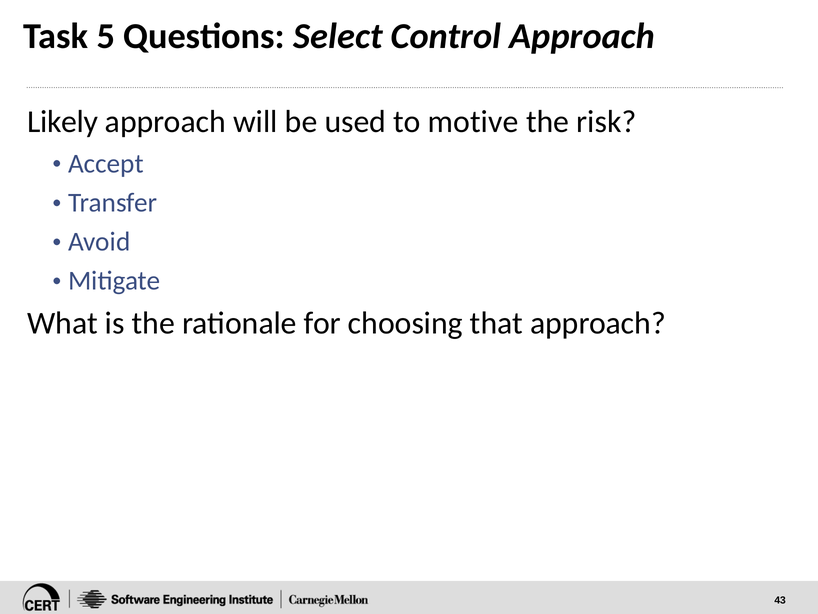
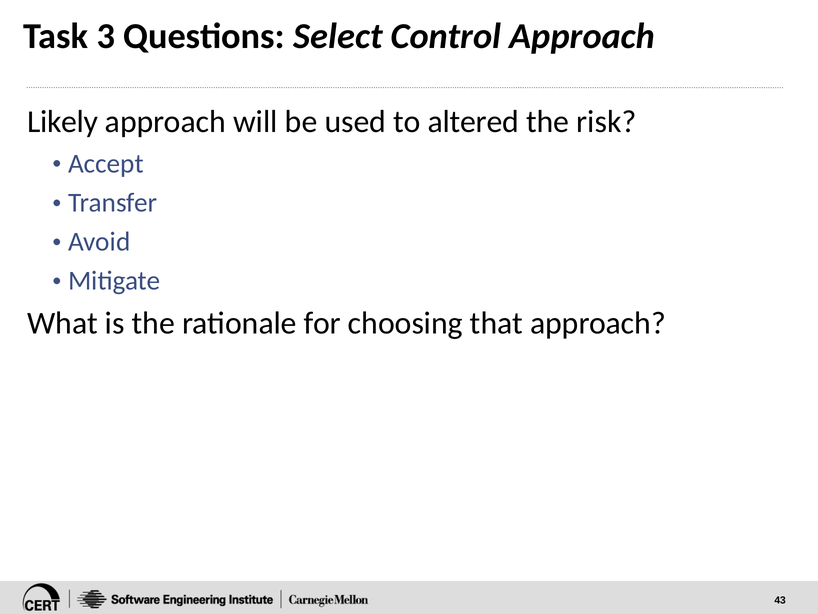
5: 5 -> 3 (106, 36)
motive: motive -> altered (473, 122)
